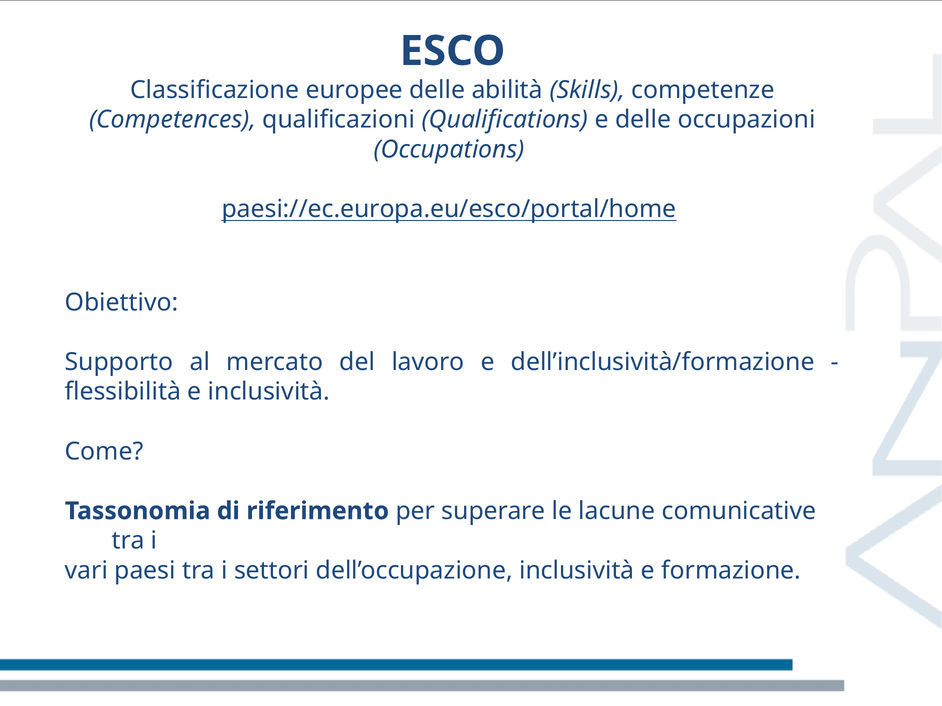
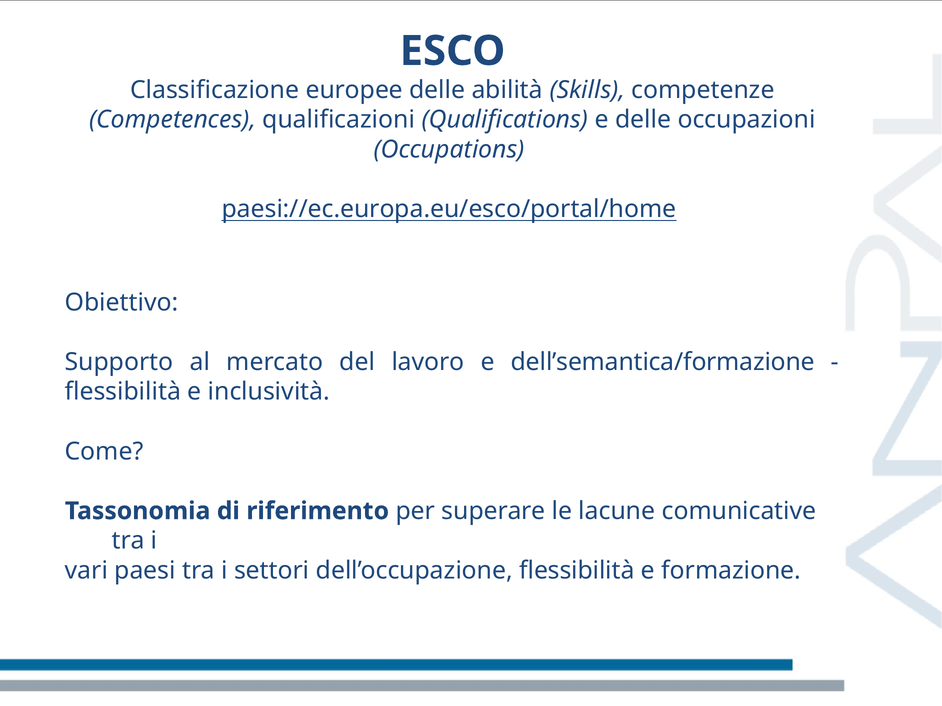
dell’inclusività/formazione: dell’inclusività/formazione -> dell’semantica/formazione (663, 362)
dell’occupazione inclusività: inclusività -> flessibilità (577, 571)
